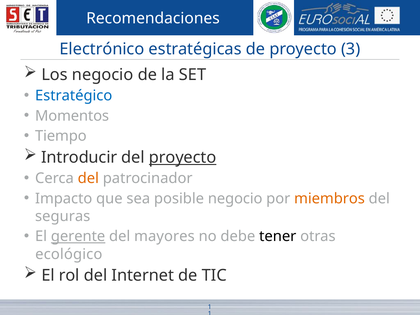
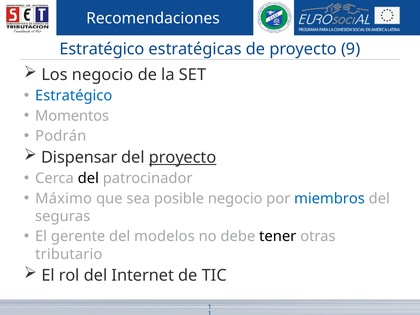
Electrónico: Electrónico -> Estratégico (102, 49)
3: 3 -> 9 (351, 49)
Tiempo: Tiempo -> Podrán (61, 136)
Introducir: Introducir -> Dispensar (79, 157)
del colour: orange -> black (88, 178)
Impacto: Impacto -> Máximo (64, 199)
miembros colour: orange -> blue (329, 199)
gerente underline: present -> none (78, 236)
mayores: mayores -> modelos (164, 236)
ecológico: ecológico -> tributario (69, 254)
